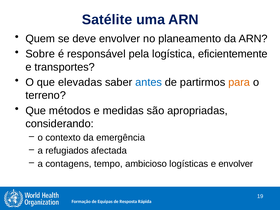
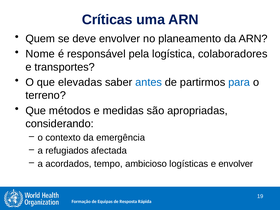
Satélite: Satélite -> Críticas (107, 20)
Sobre: Sobre -> Nome (40, 54)
eficientemente: eficientemente -> colaboradores (233, 54)
para colour: orange -> blue (239, 82)
contagens: contagens -> acordados (68, 164)
